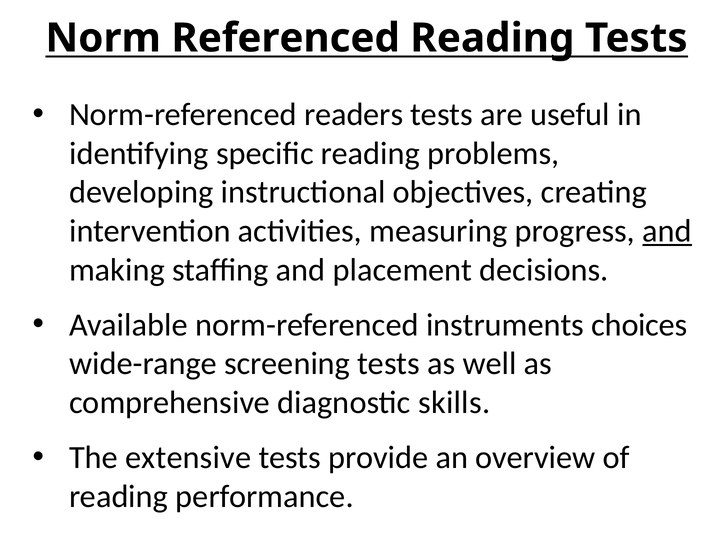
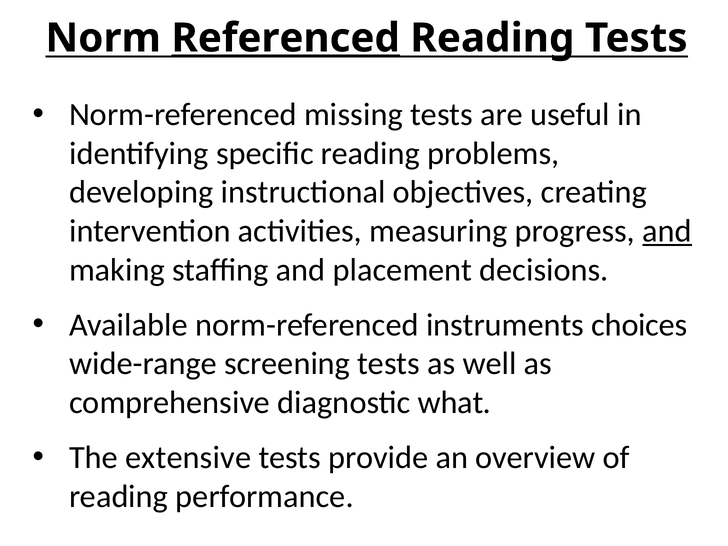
Referenced underline: none -> present (286, 38)
readers: readers -> missing (354, 115)
skills: skills -> what (455, 403)
